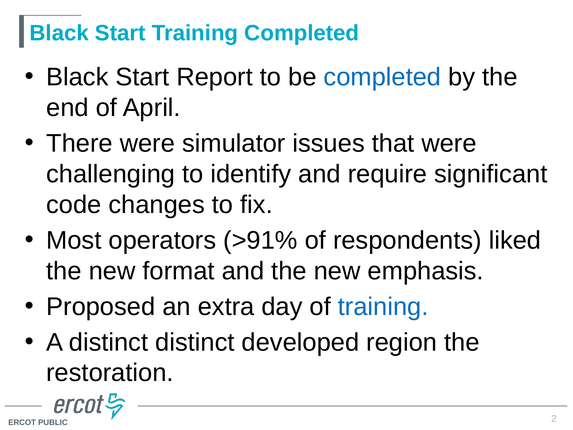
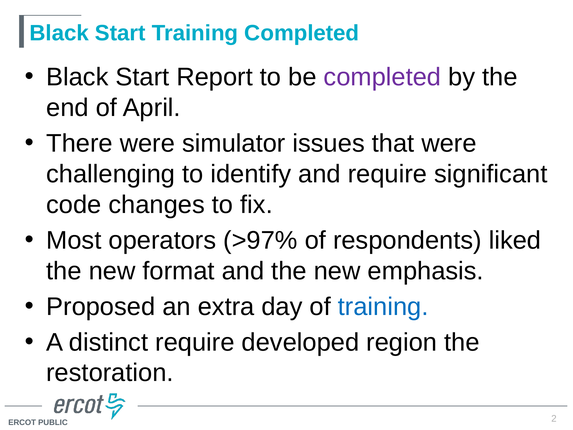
completed colour: blue -> purple (382, 77)
>91%: >91% -> >97% (260, 240)
distinct distinct: distinct -> require (195, 342)
